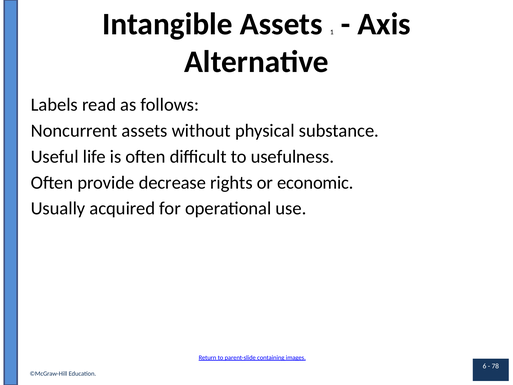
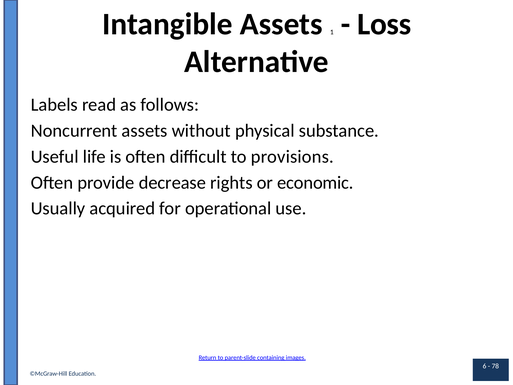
Axis: Axis -> Loss (384, 24)
usefulness: usefulness -> provisions (292, 157)
